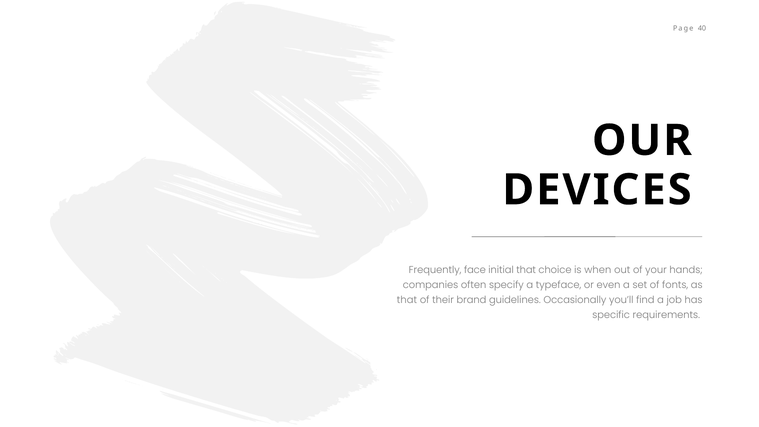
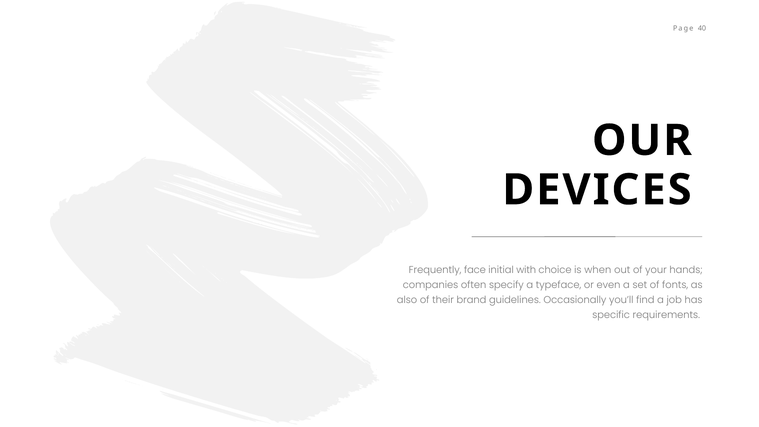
initial that: that -> with (526, 270)
that: that -> also (407, 300)
